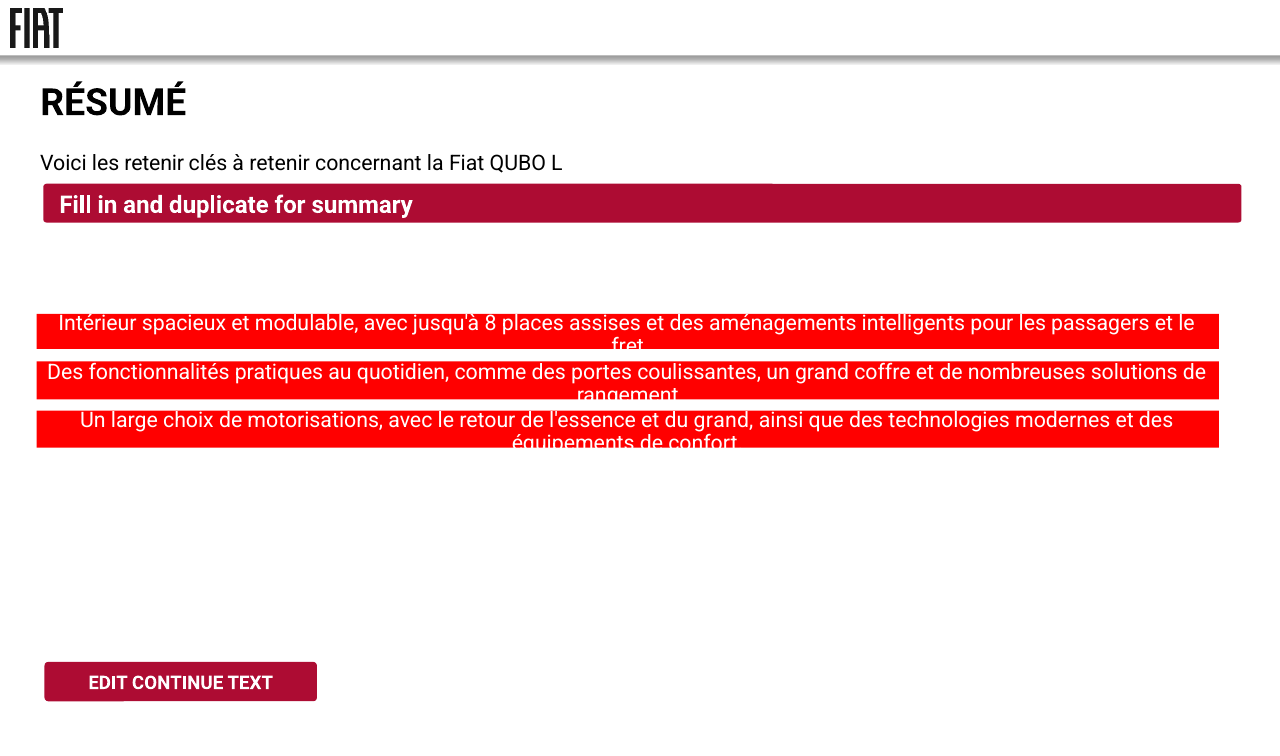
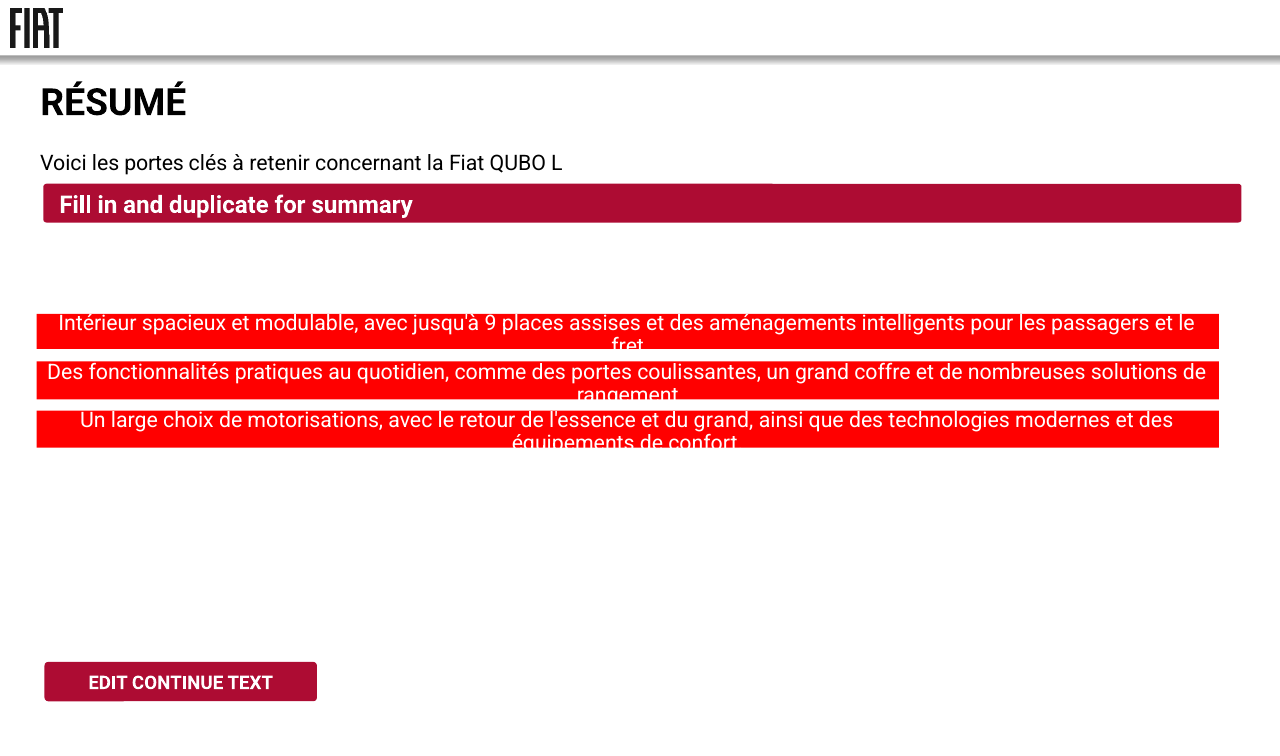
les retenir: retenir -> portes (154, 163)
8: 8 -> 9 (491, 323)
